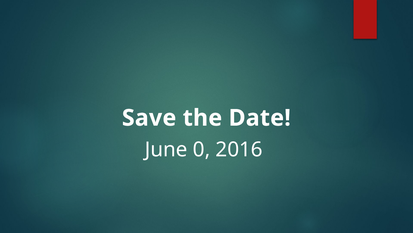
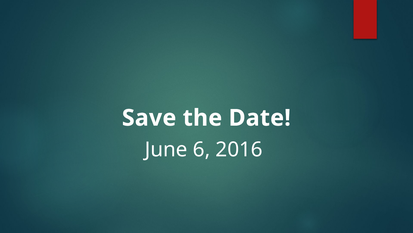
0: 0 -> 6 (202, 149)
